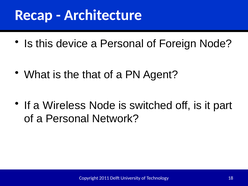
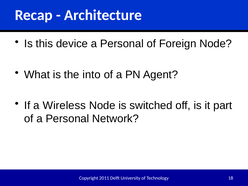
that: that -> into (91, 75)
